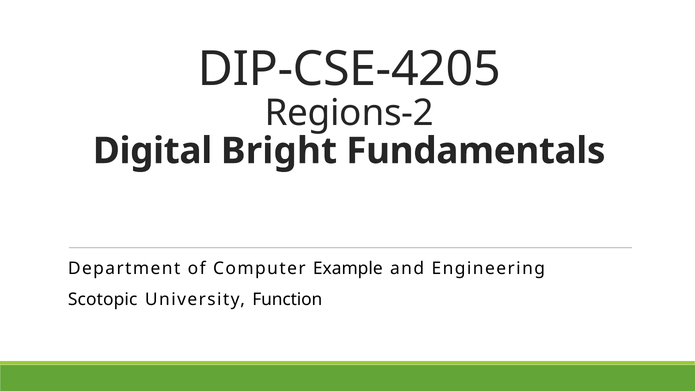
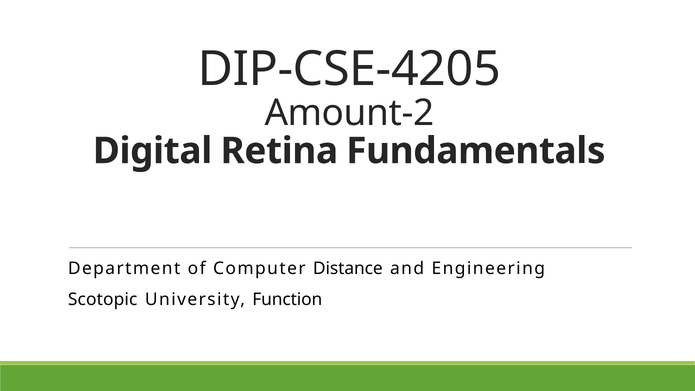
Regions-2: Regions-2 -> Amount-2 (349, 113)
Bright: Bright -> Retina (279, 151)
Example: Example -> Distance (348, 268)
